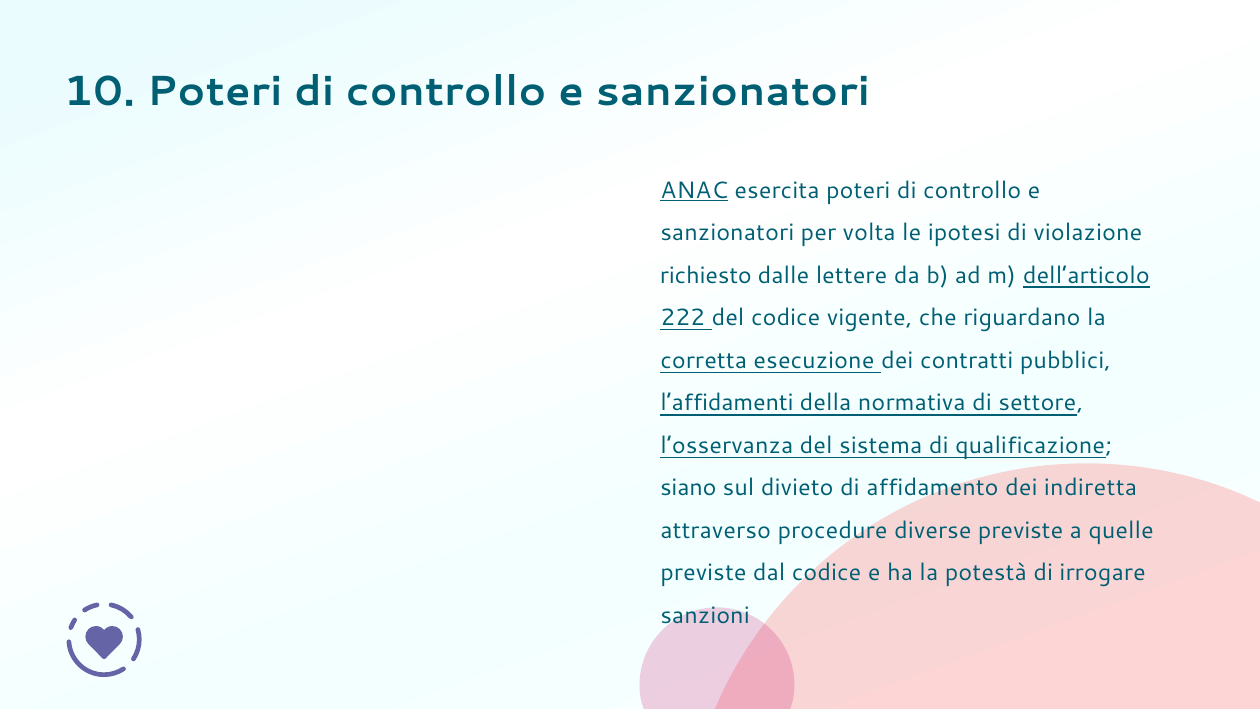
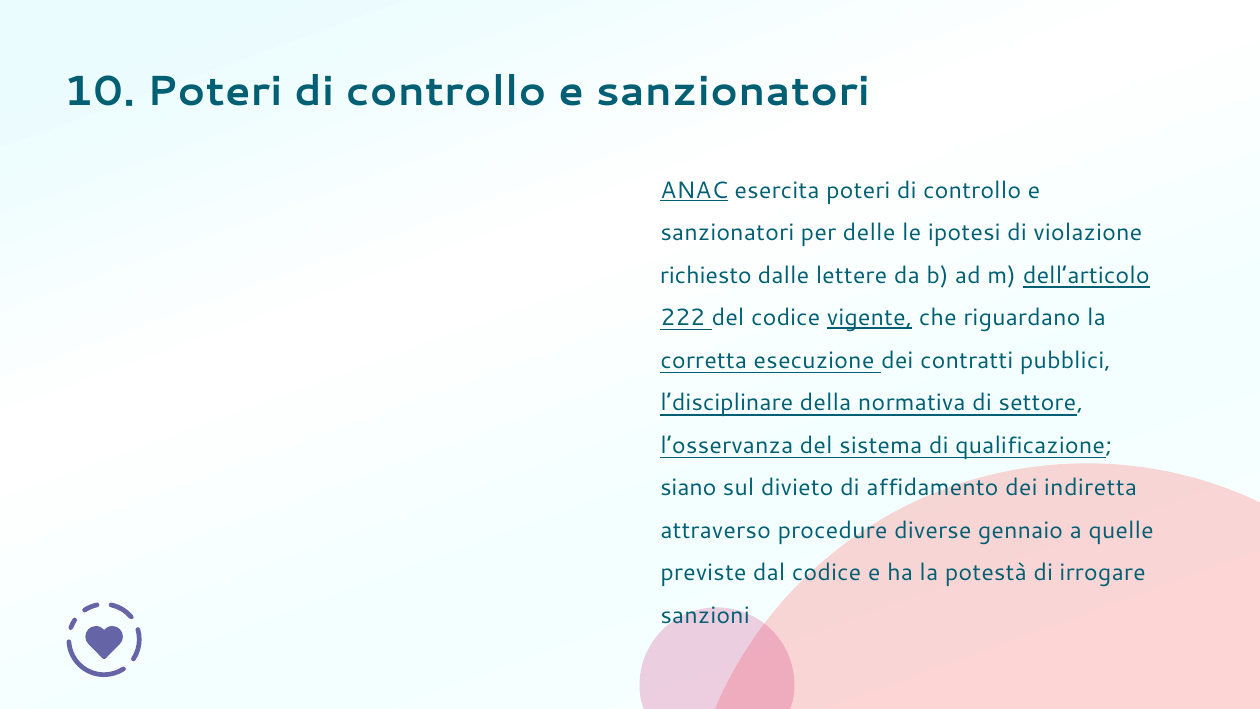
volta: volta -> delle (869, 233)
vigente underline: none -> present (870, 318)
l’affidamenti: l’affidamenti -> l’disciplinare (727, 403)
diverse previste: previste -> gennaio (1021, 530)
